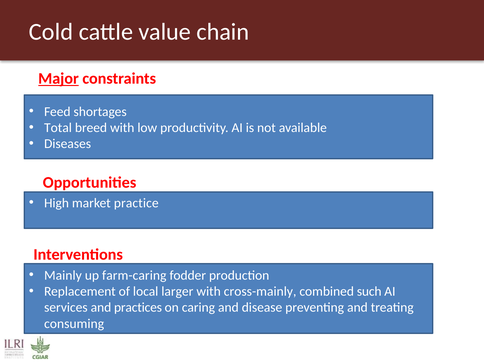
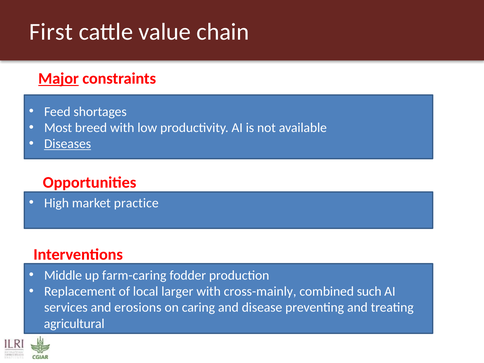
Cold: Cold -> First (51, 32)
Total: Total -> Most (58, 128)
Diseases underline: none -> present (68, 144)
Mainly: Mainly -> Middle (63, 275)
practices: practices -> erosions (138, 308)
consuming: consuming -> agricultural (74, 324)
